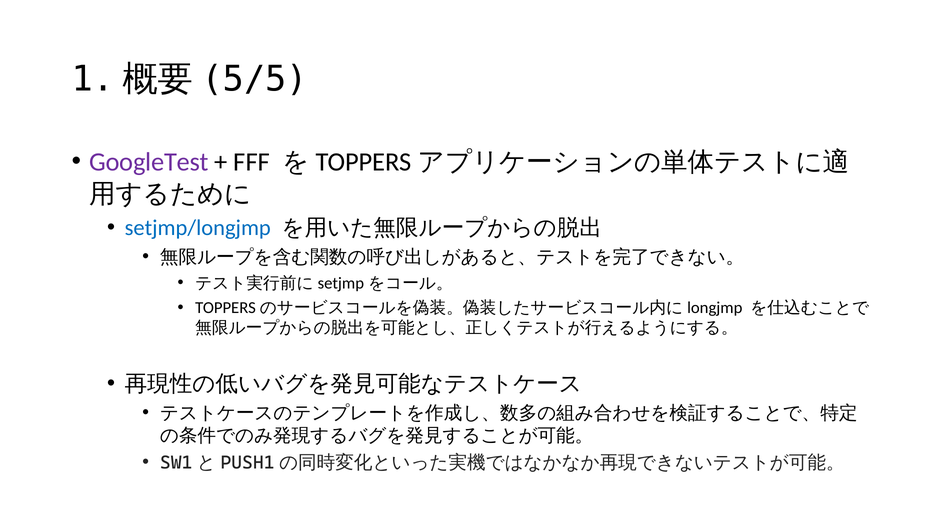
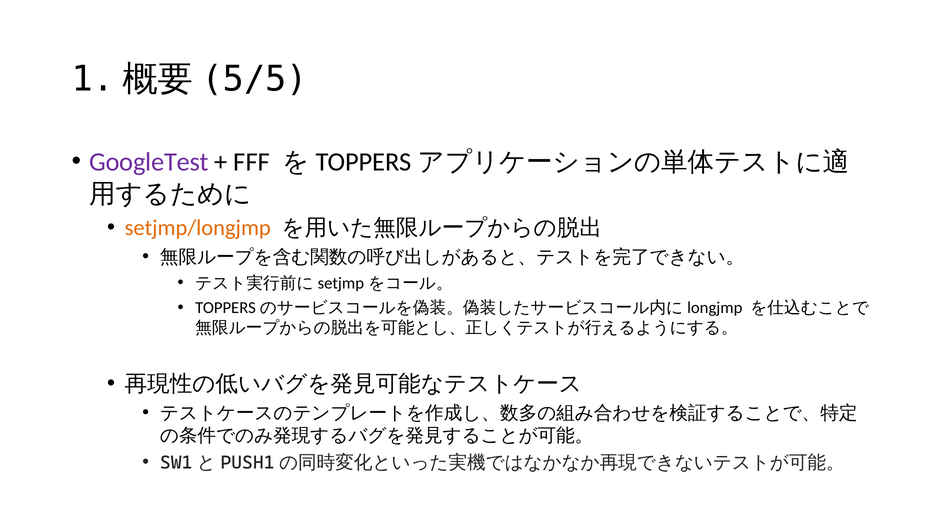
setjmp/longjmp colour: blue -> orange (198, 228)
